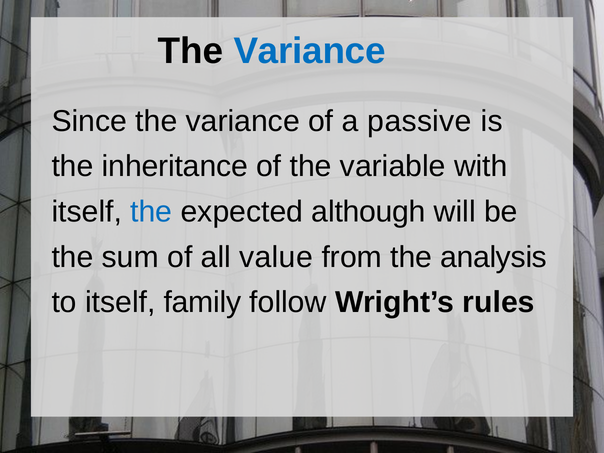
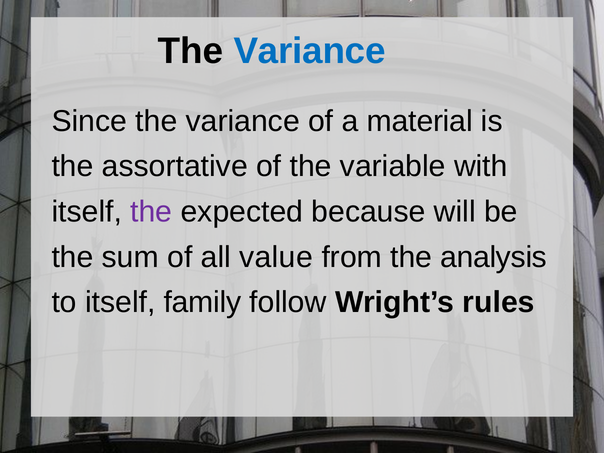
passive: passive -> material (420, 121)
inheritance: inheritance -> assortative (175, 167)
the colour: blue -> purple (151, 212)
although: although -> because (369, 212)
